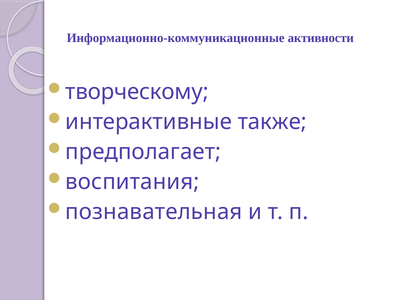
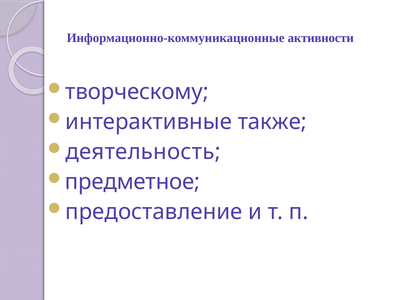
предполагает: предполагает -> деятельность (143, 152)
воспитания: воспитания -> предметное (133, 182)
познавательная: познавательная -> предоставление (154, 212)
